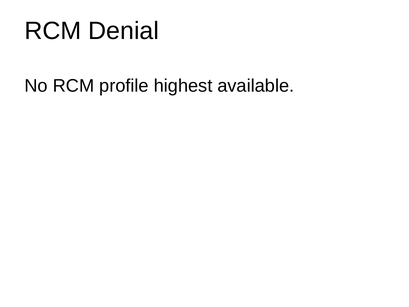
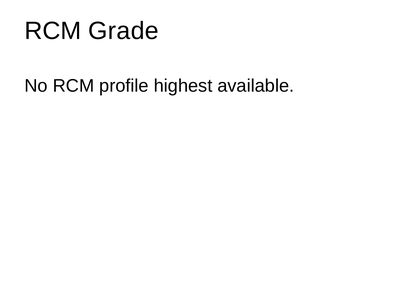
Denial: Denial -> Grade (124, 31)
